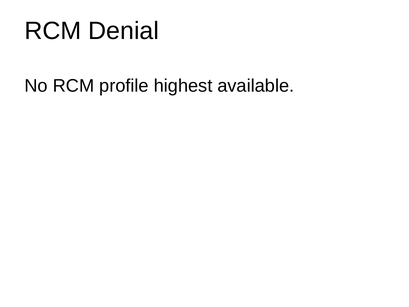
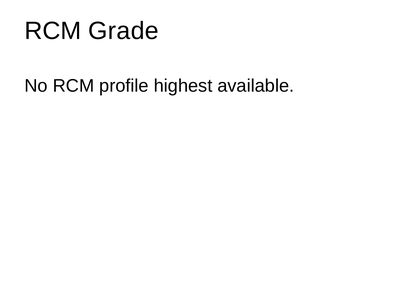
Denial: Denial -> Grade (124, 31)
